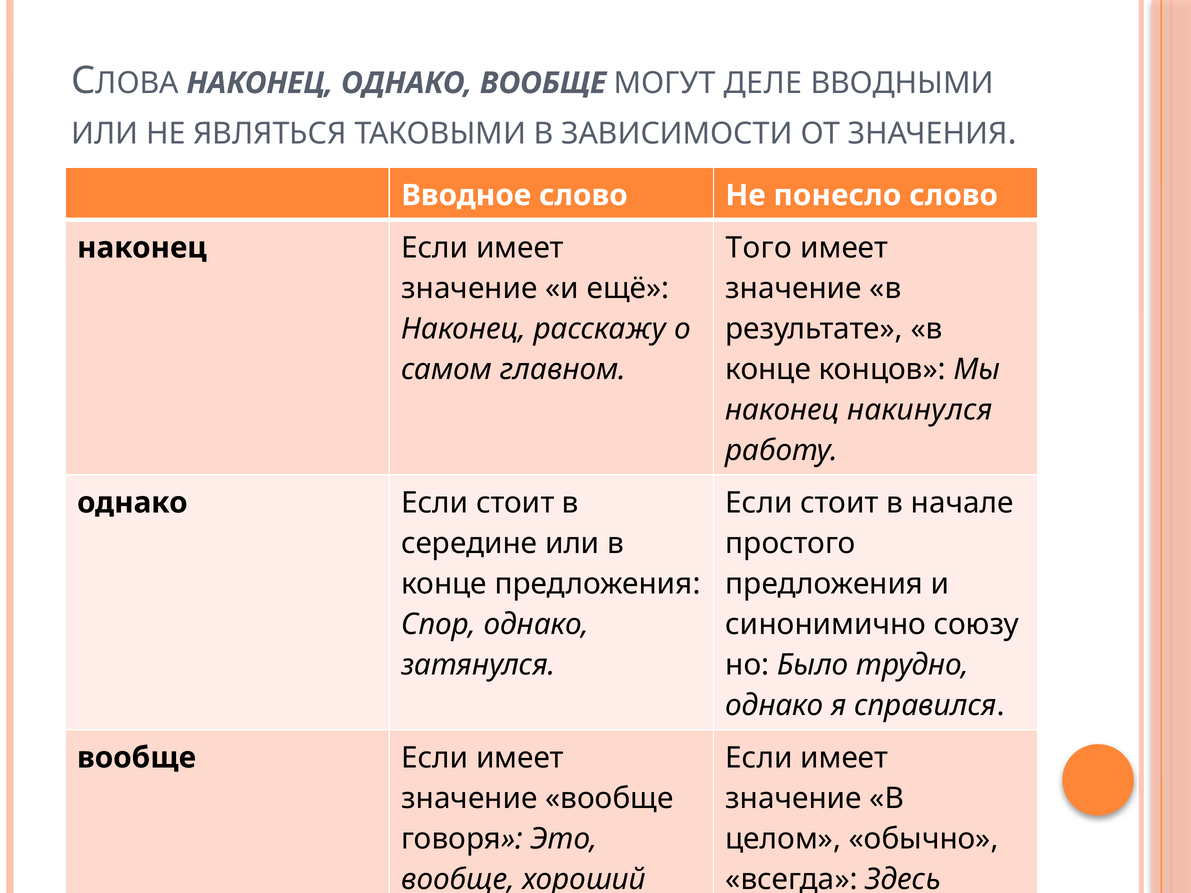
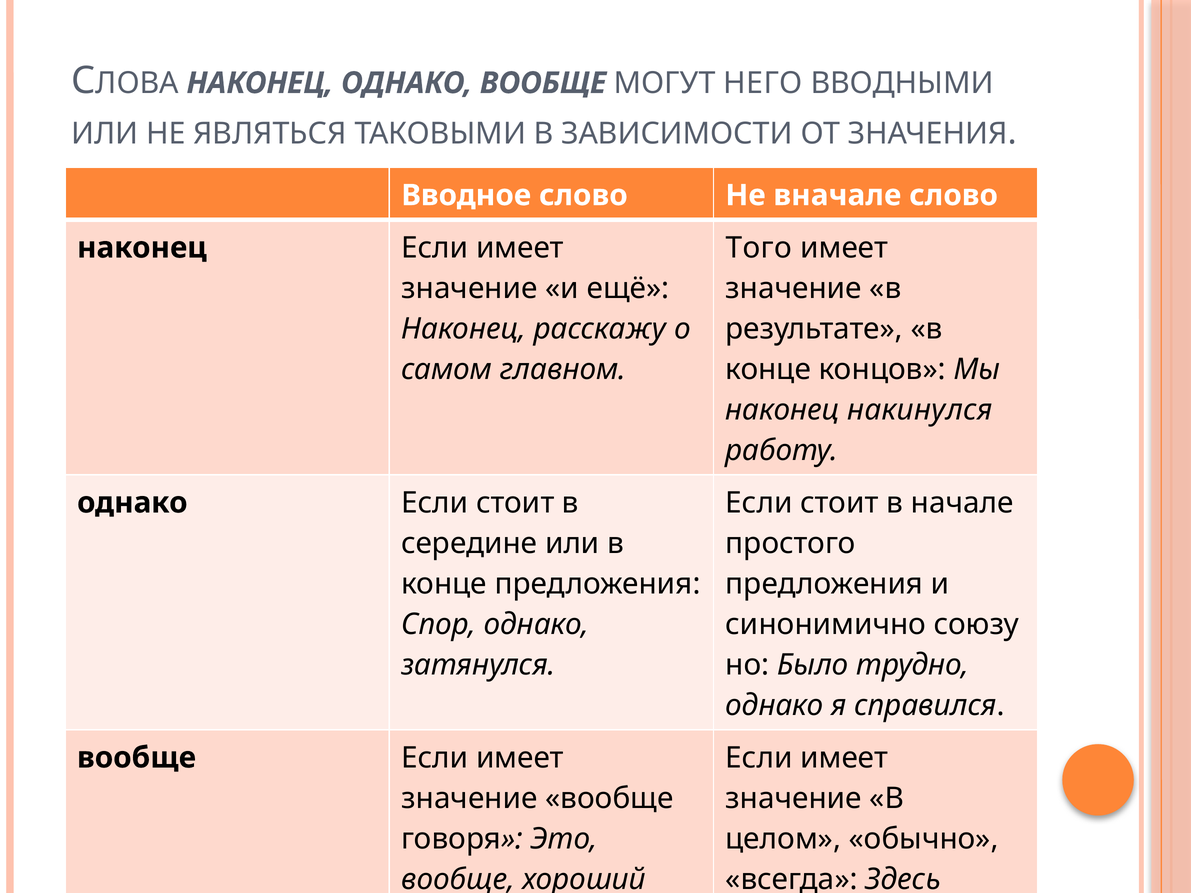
ДЕЛЕ: ДЕЛЕ -> НЕГО (763, 83)
понесло: понесло -> вначале (837, 195)
